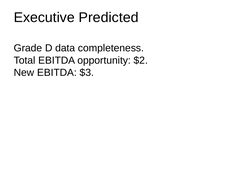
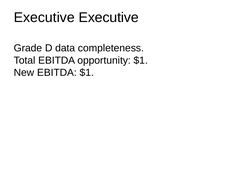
Executive Predicted: Predicted -> Executive (109, 17)
opportunity $2: $2 -> $1 (141, 61)
EBITDA $3: $3 -> $1 (87, 73)
